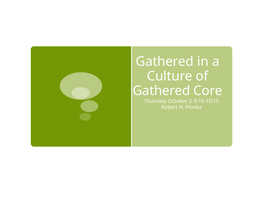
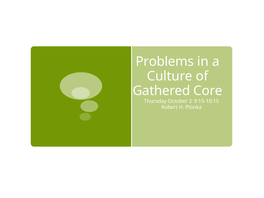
Gathered: Gathered -> Problems (165, 61)
